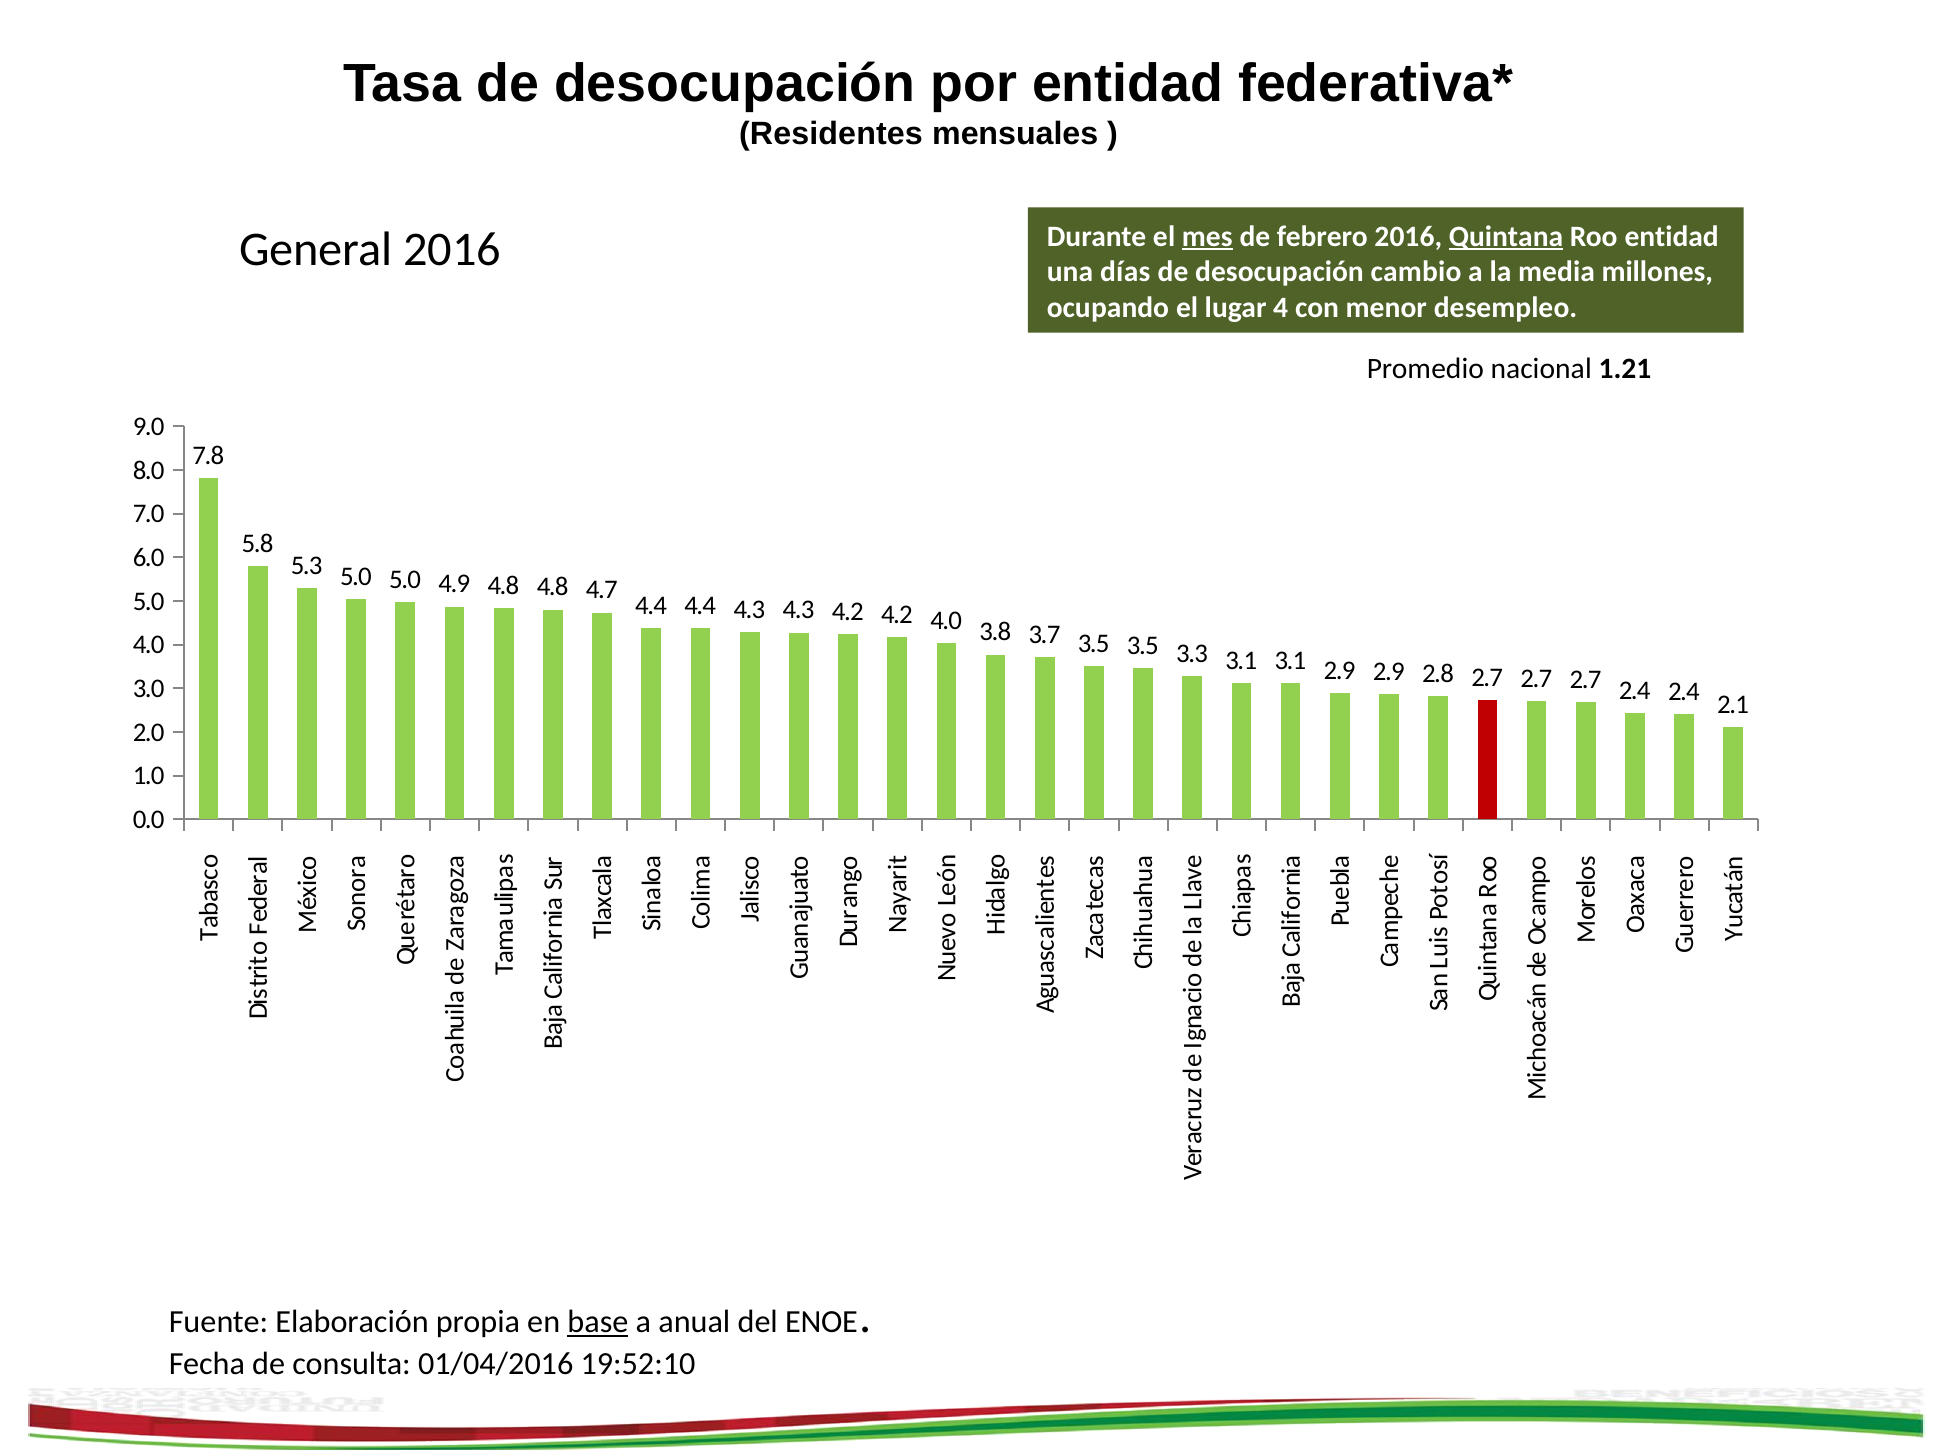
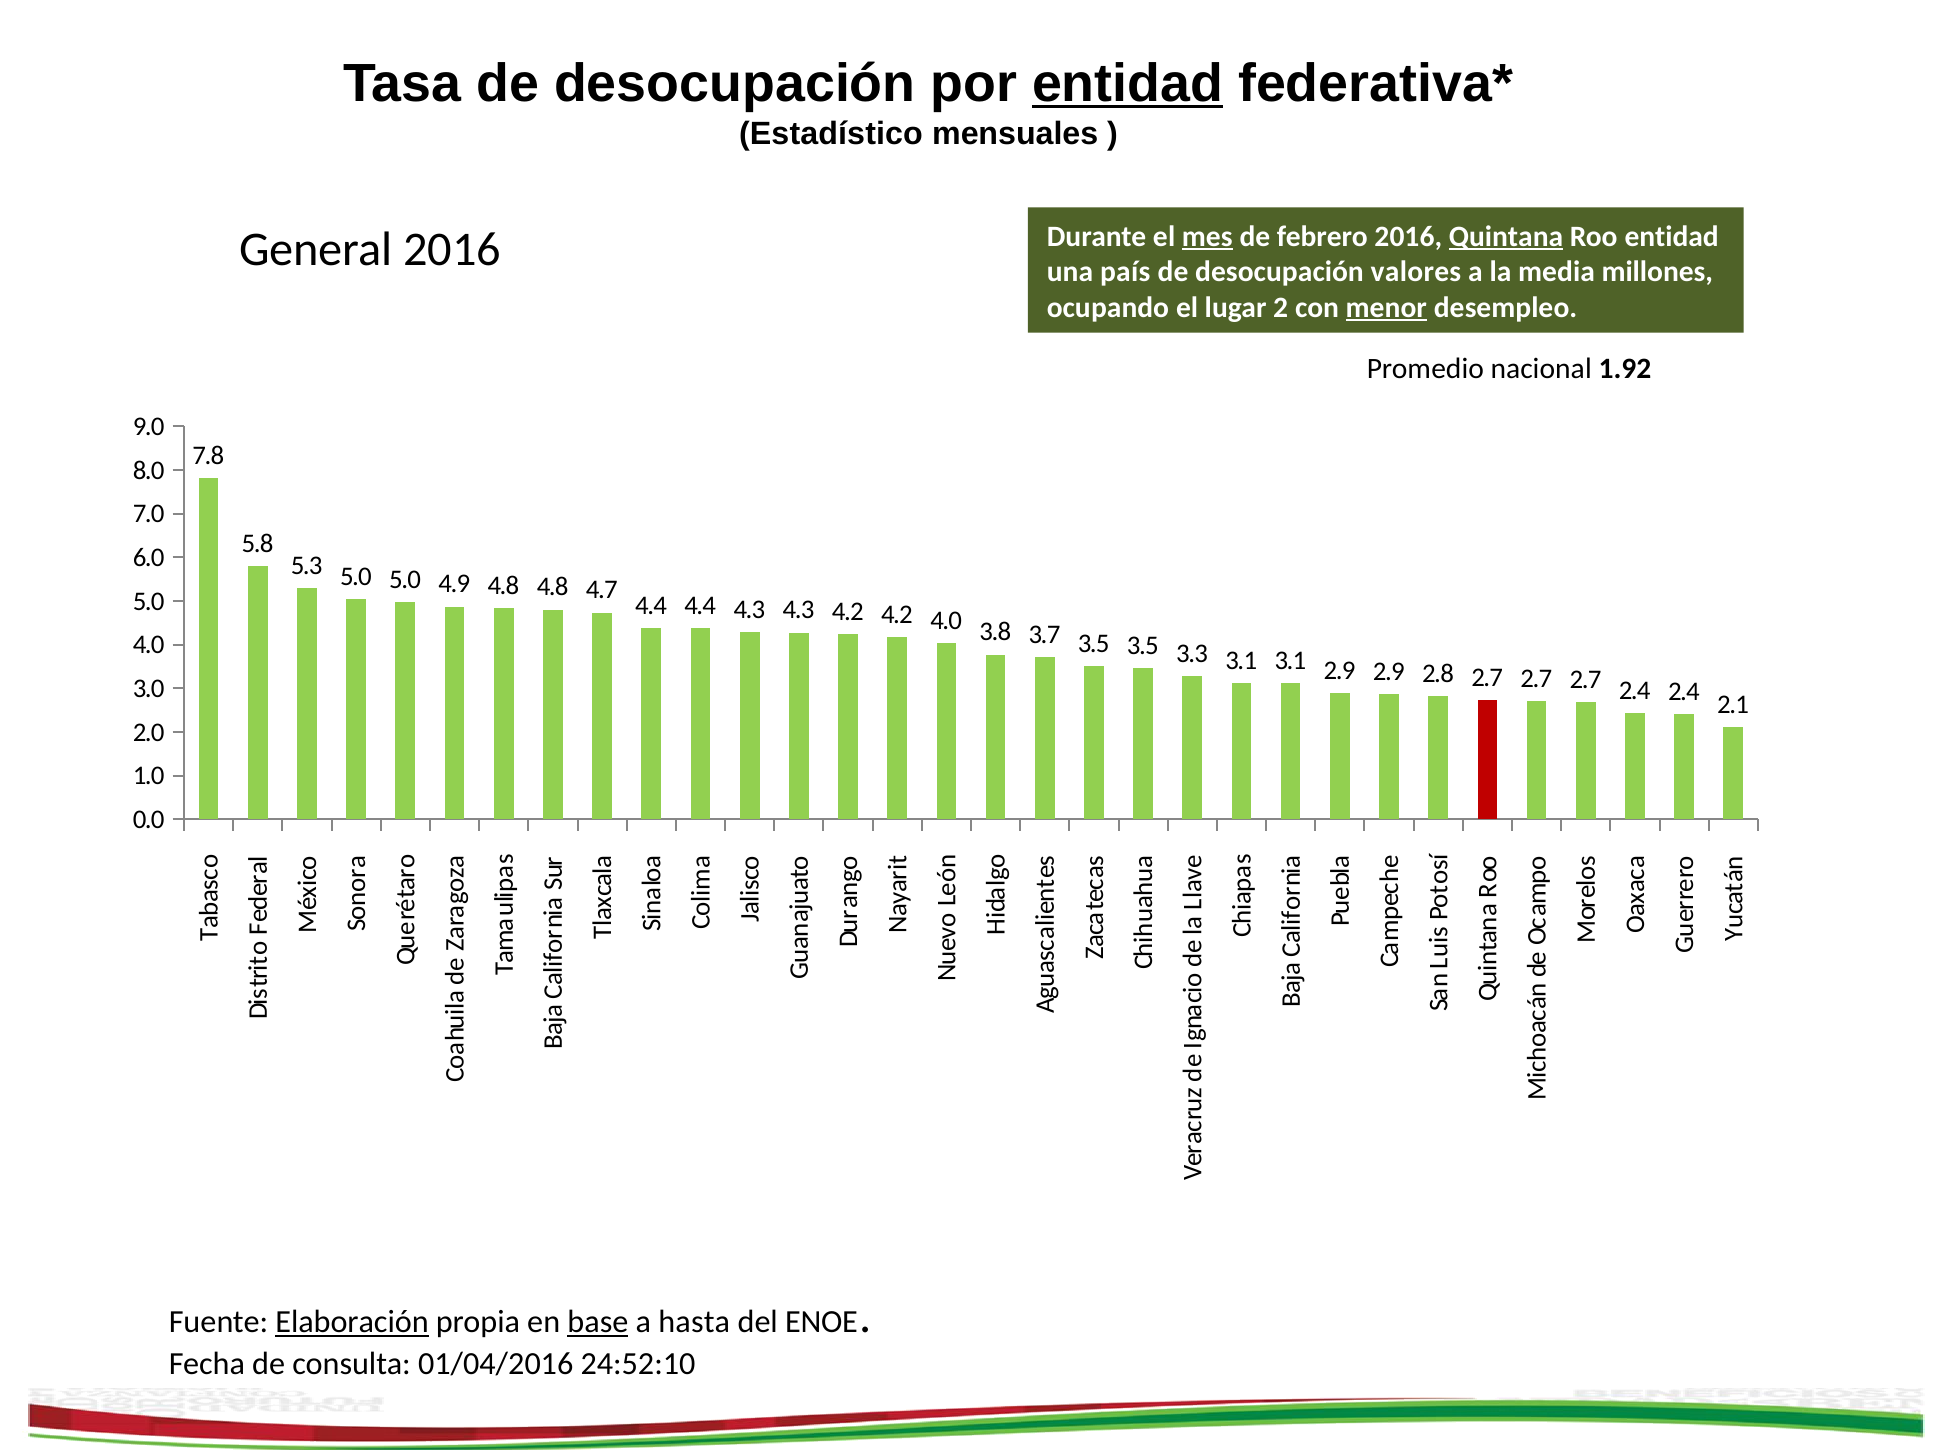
entidad underline: none -> present (1128, 84)
Residentes: Residentes -> Estadístico (831, 134)
días: días -> país (1125, 272)
cambio: cambio -> valores (1416, 272)
4: 4 -> 2 (1281, 308)
menor underline: none -> present (1386, 308)
1.21: 1.21 -> 1.92 (1625, 369)
Elaboración underline: none -> present (352, 1323)
anual: anual -> hasta (694, 1323)
19:52:10: 19:52:10 -> 24:52:10 (638, 1365)
